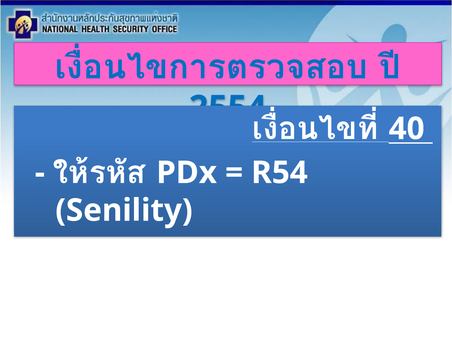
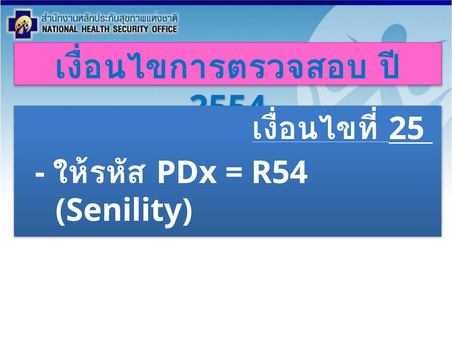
40: 40 -> 25 (407, 129)
